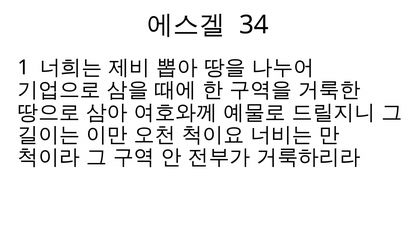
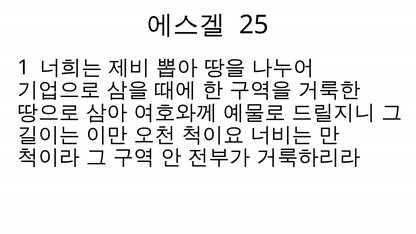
34: 34 -> 25 (254, 25)
